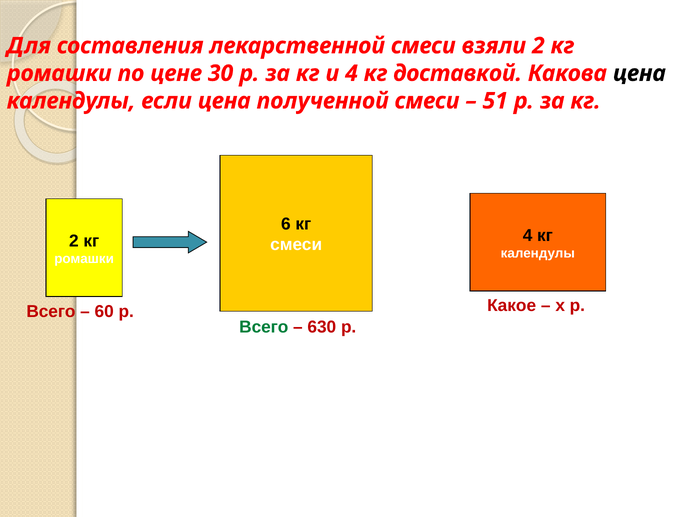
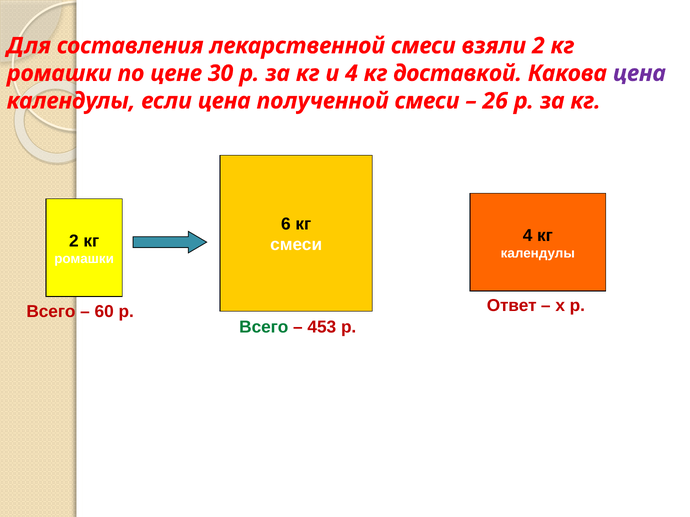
цена colour: black -> purple (639, 73)
51: 51 -> 26 (495, 101)
Какое: Какое -> Ответ (512, 306)
630: 630 -> 453 (322, 328)
